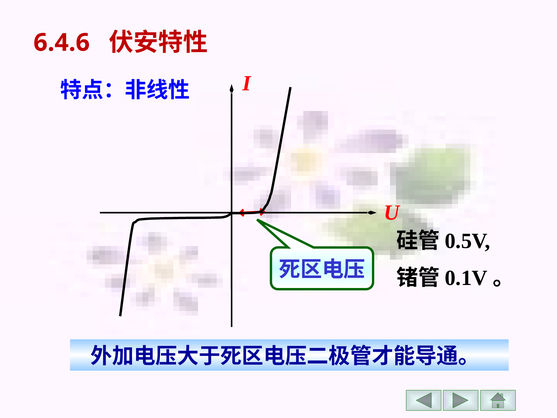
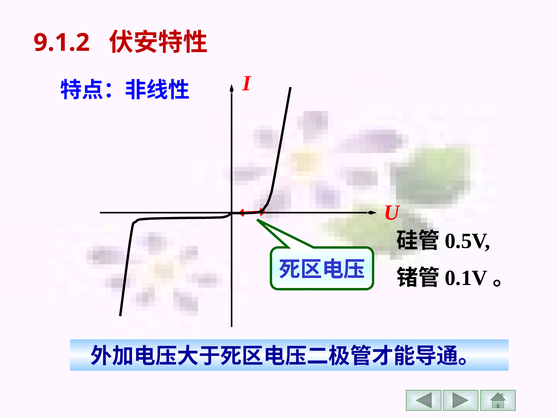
6.4.6: 6.4.6 -> 9.1.2 (62, 43)
